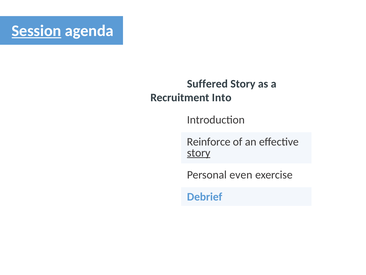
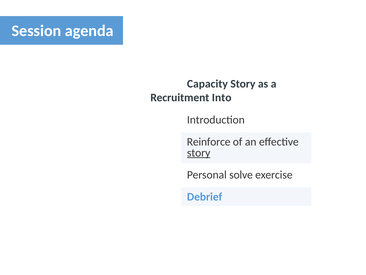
Session underline: present -> none (36, 31)
Suffered: Suffered -> Capacity (207, 84)
even: even -> solve (241, 174)
